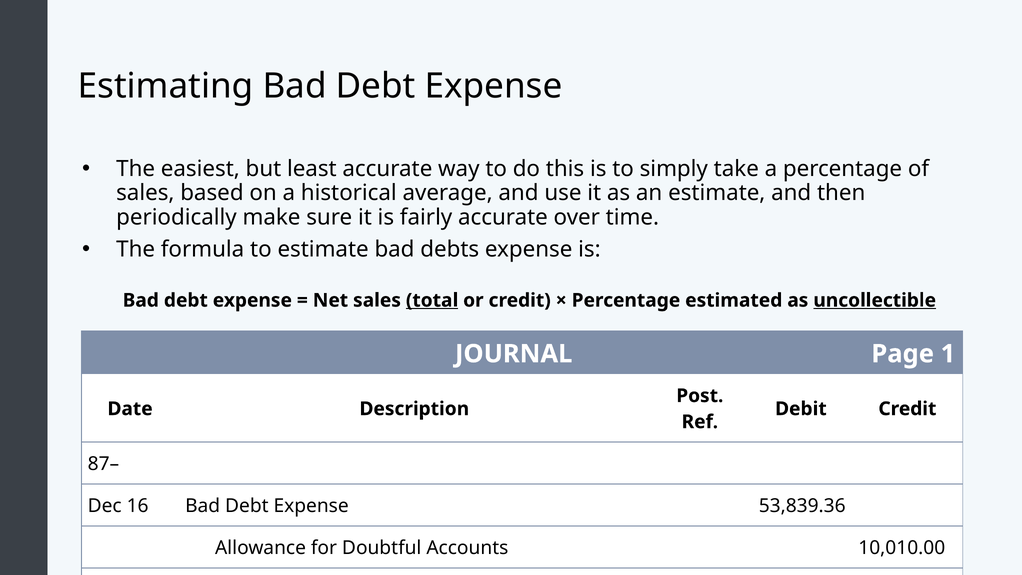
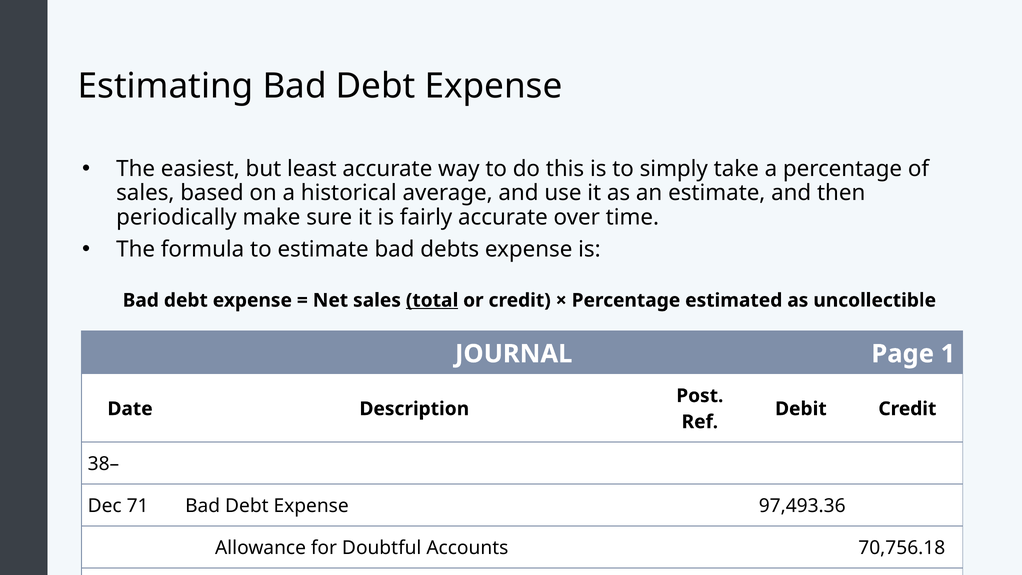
uncollectible underline: present -> none (875, 300)
87–: 87– -> 38– (103, 464)
16: 16 -> 71 (138, 506)
53,839.36: 53,839.36 -> 97,493.36 (802, 506)
10,010.00: 10,010.00 -> 70,756.18 (902, 548)
